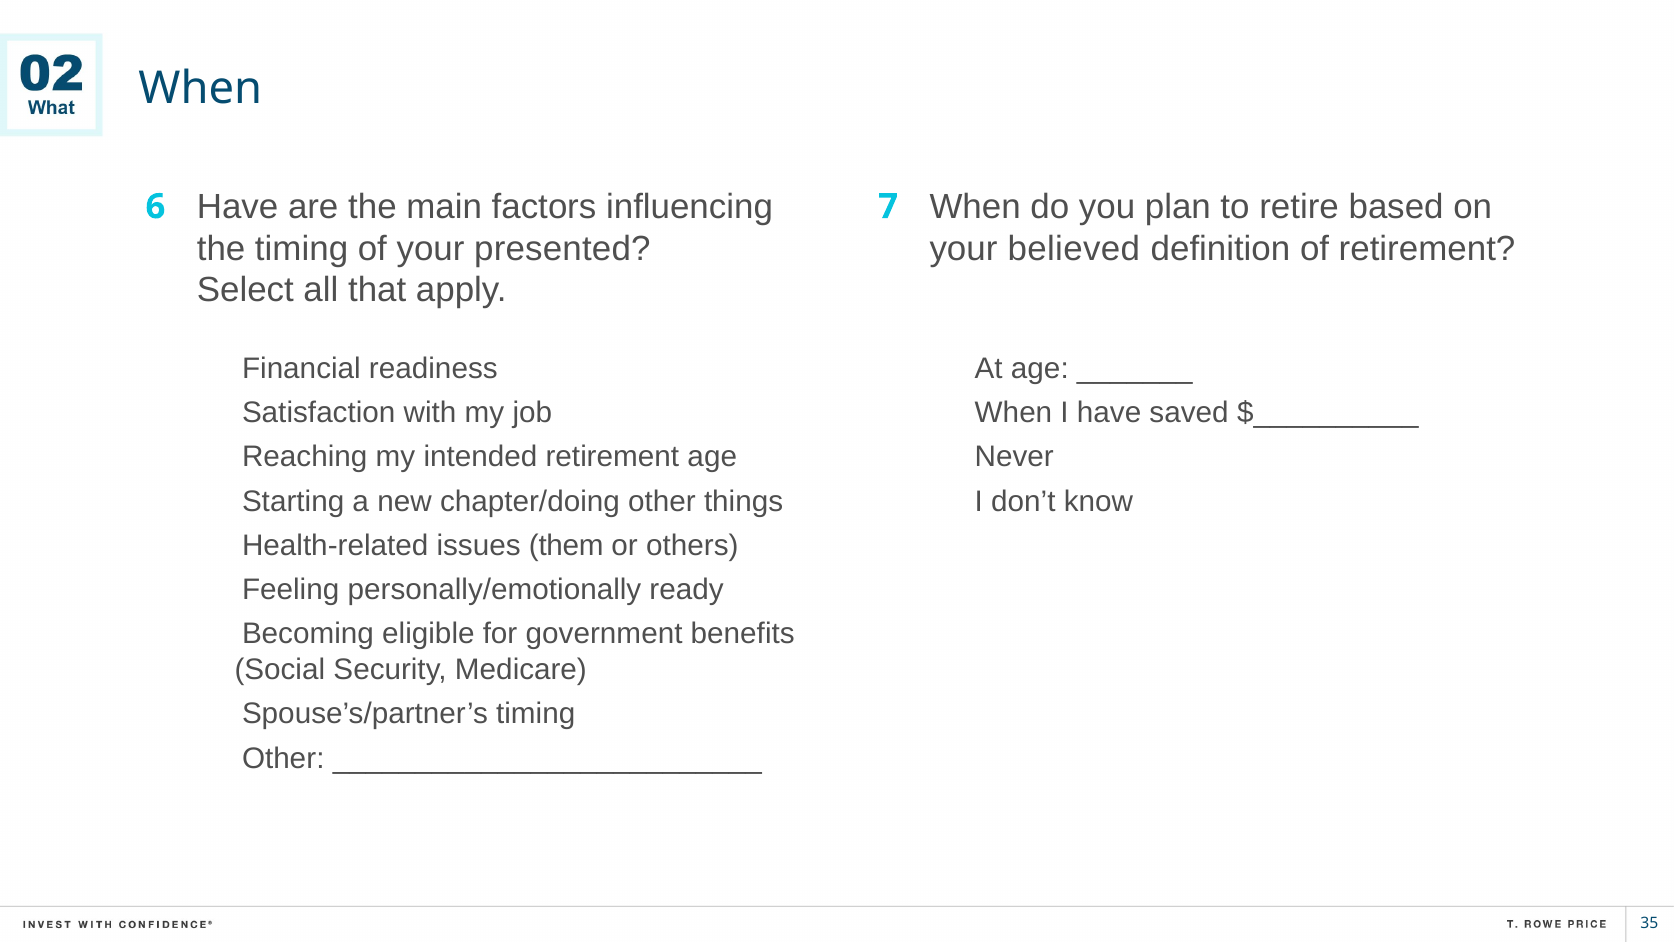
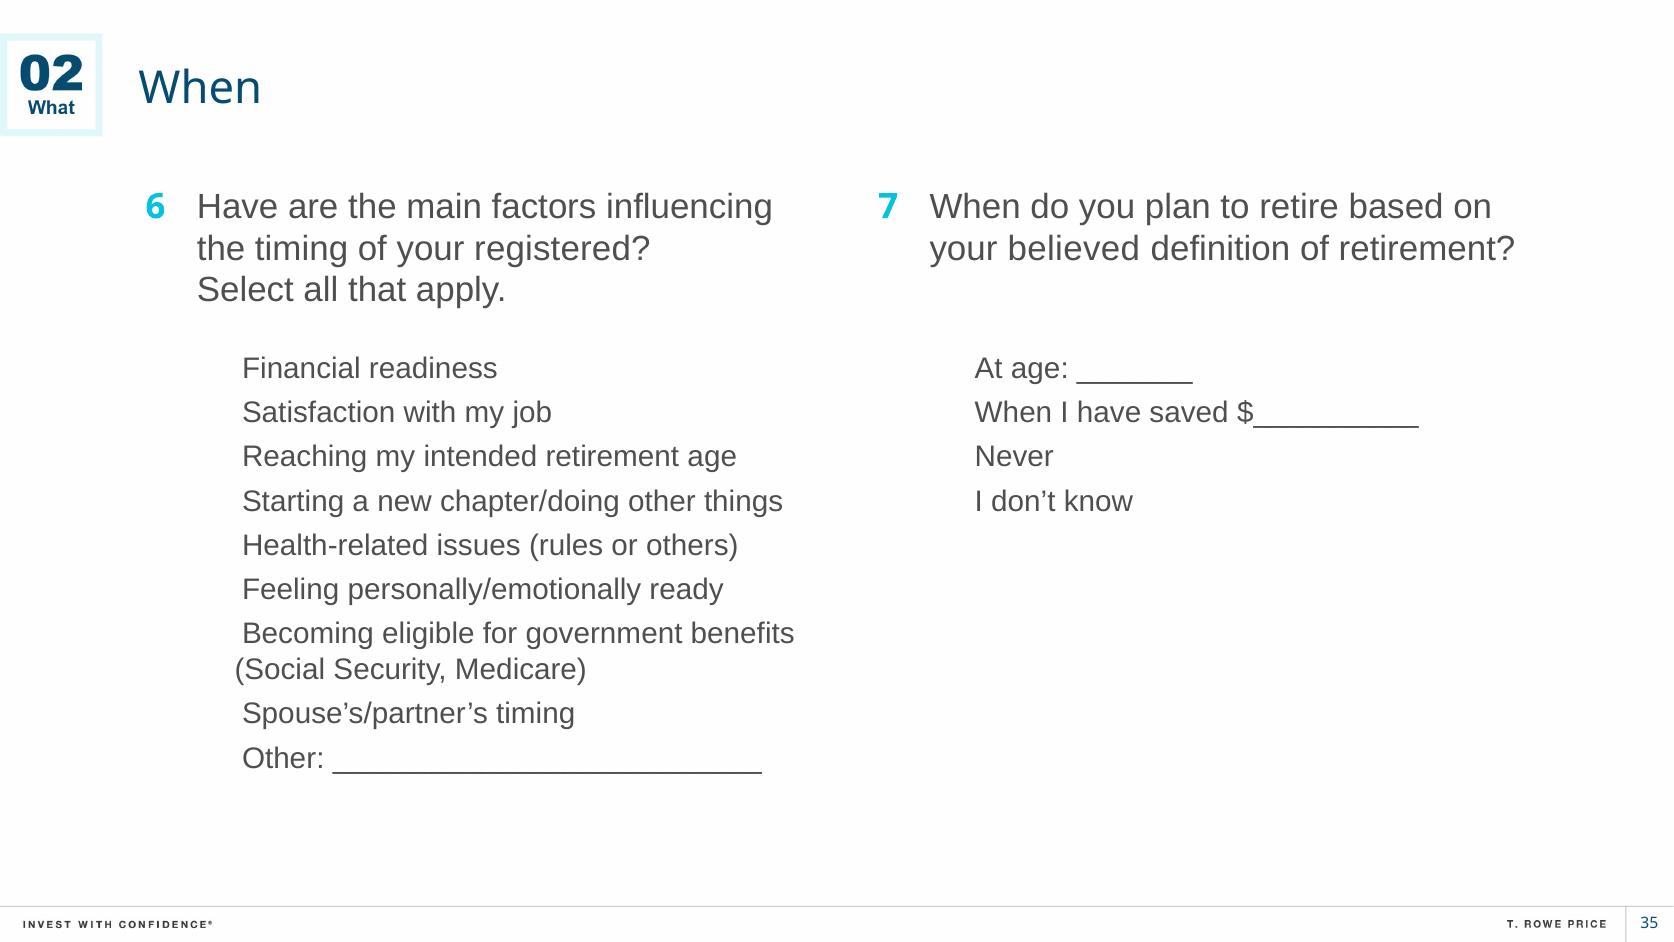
presented: presented -> registered (562, 248)
them: them -> rules (566, 545)
